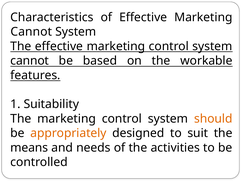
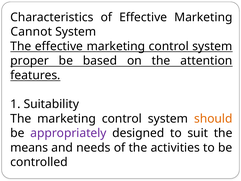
cannot: cannot -> proper (30, 61)
workable: workable -> attention (206, 61)
appropriately colour: orange -> purple (68, 133)
